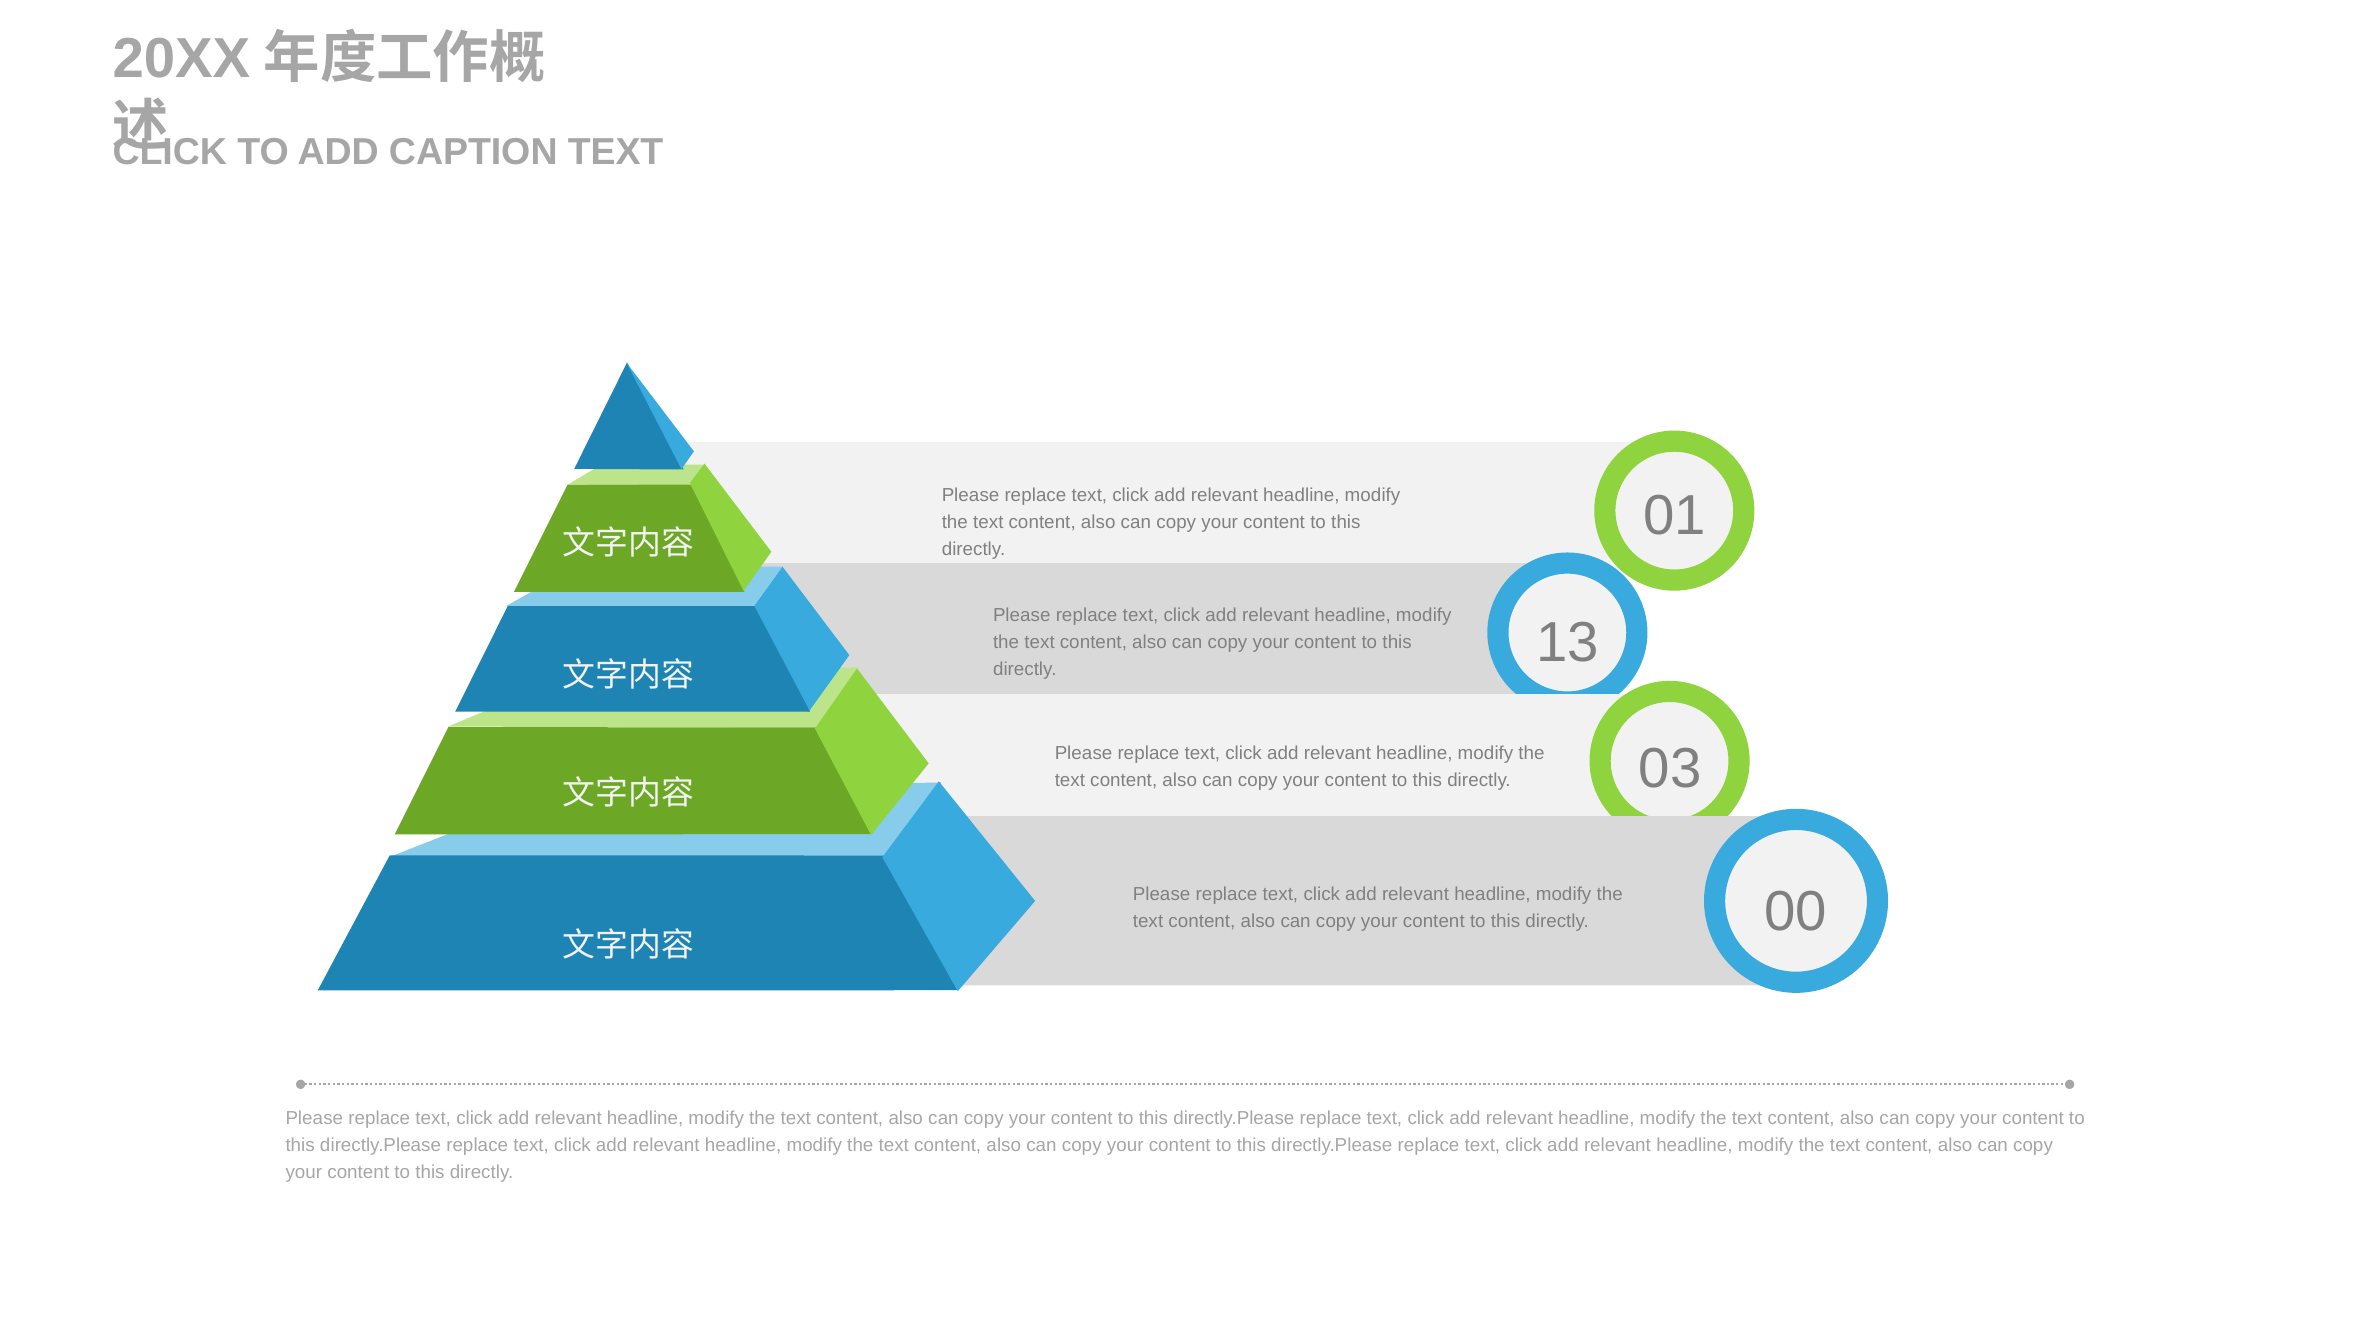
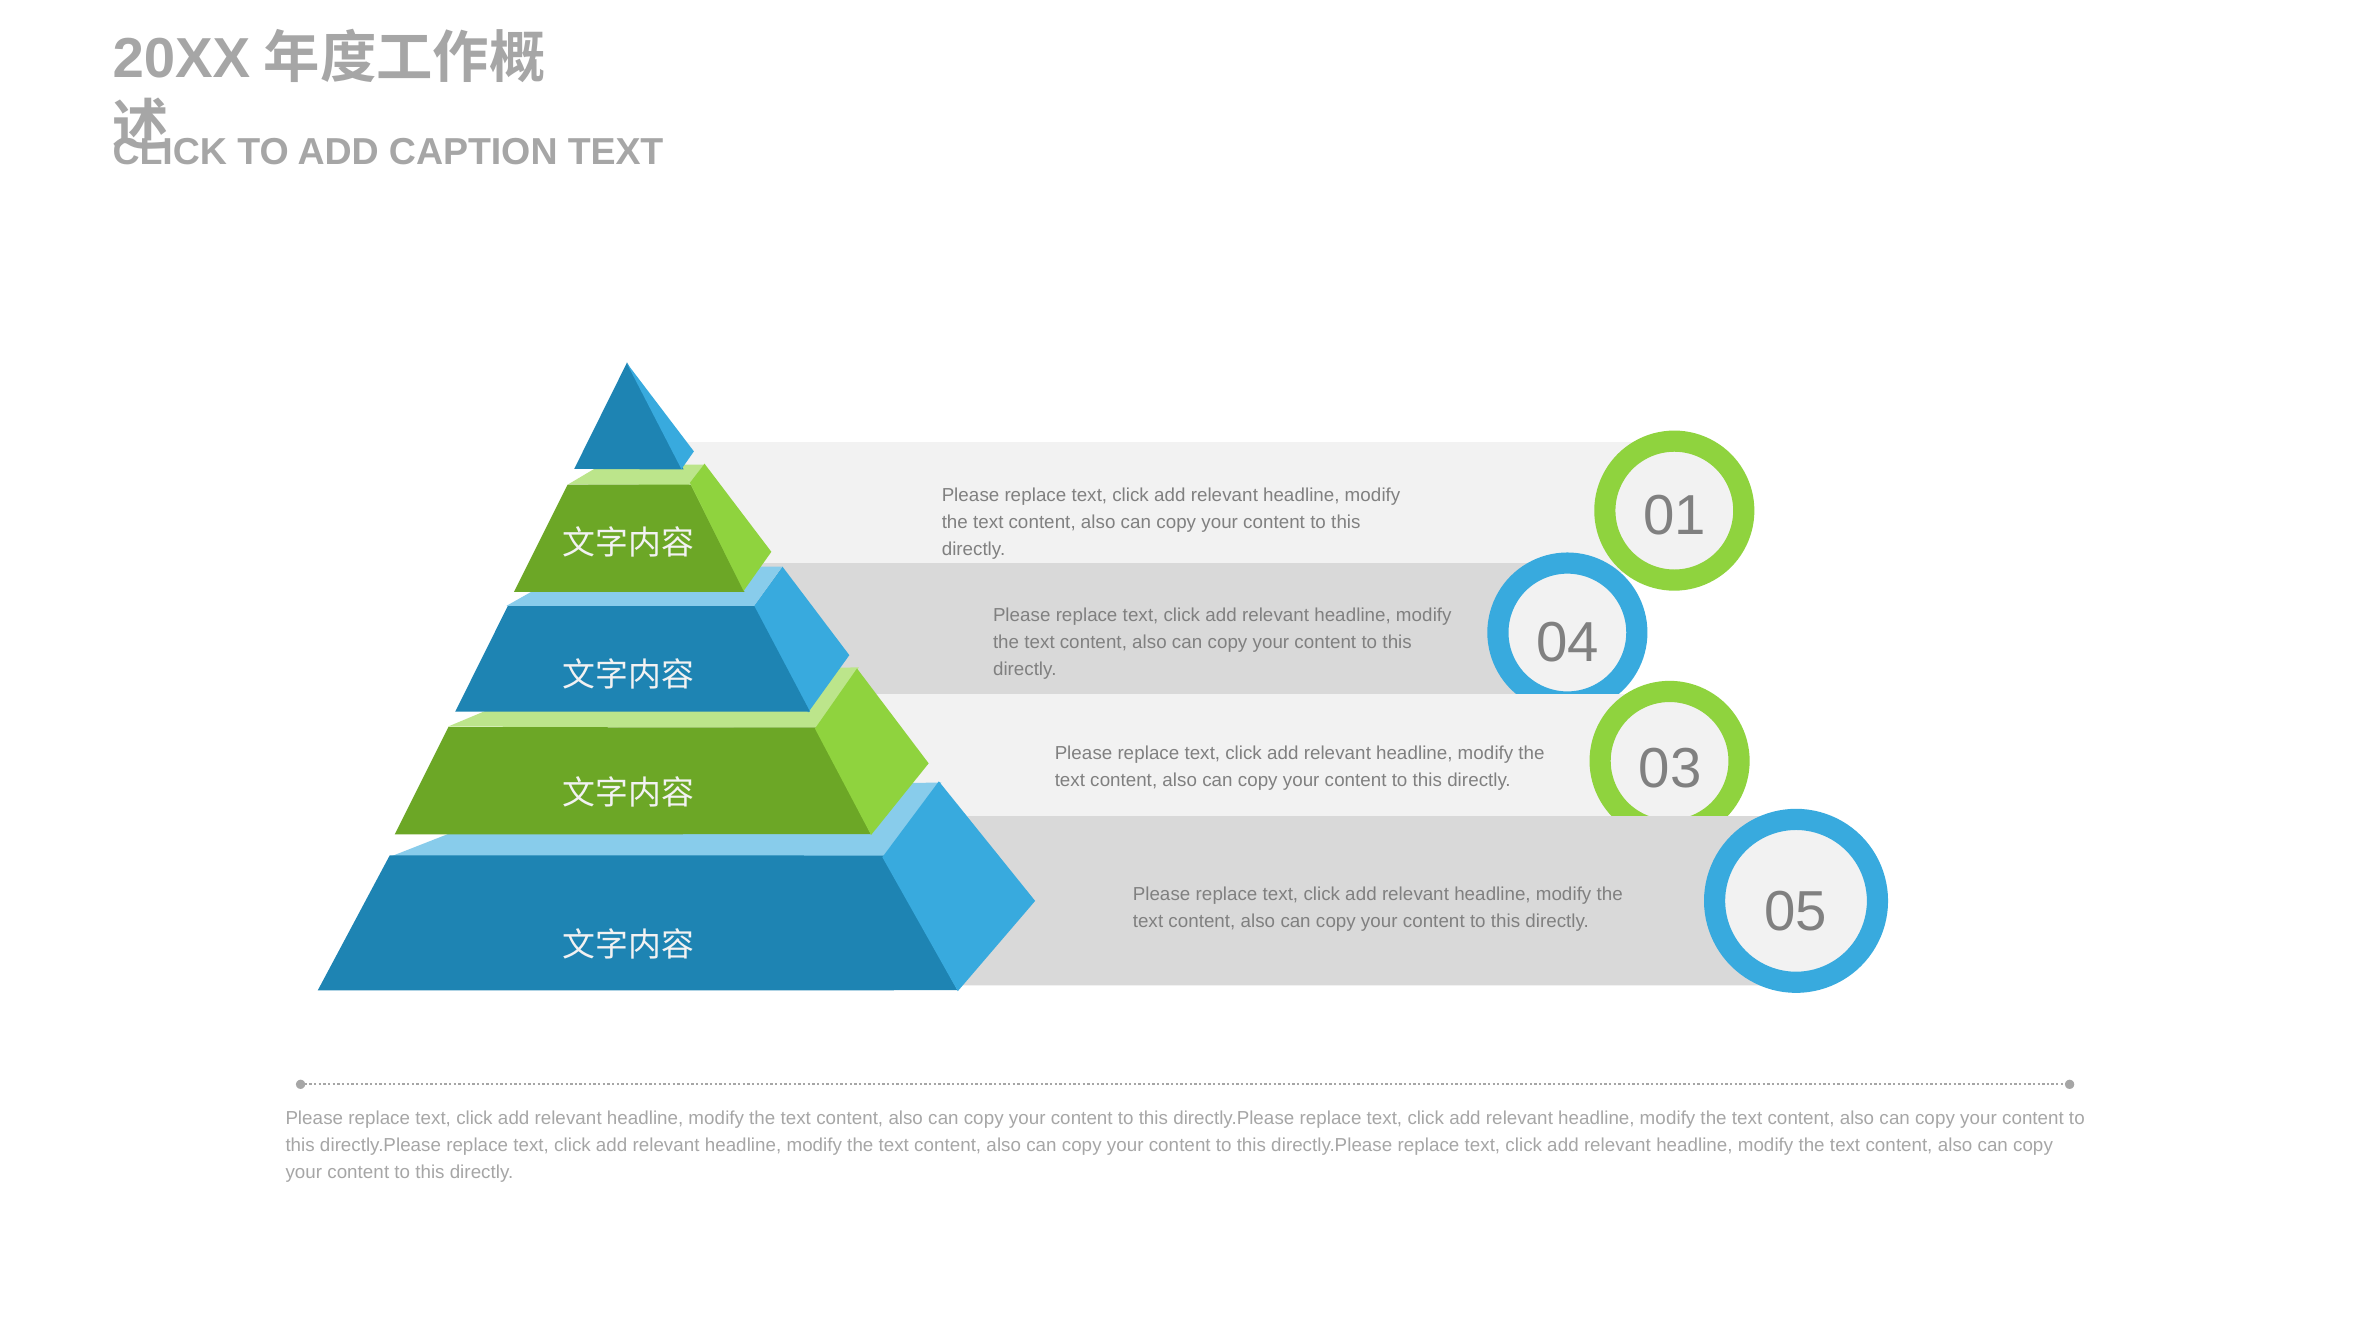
13: 13 -> 04 (1568, 643)
00: 00 -> 05 (1795, 912)
